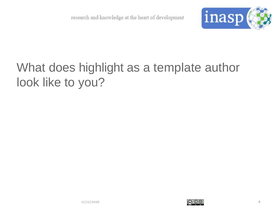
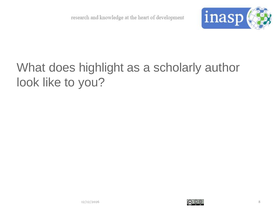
template: template -> scholarly (178, 68)
